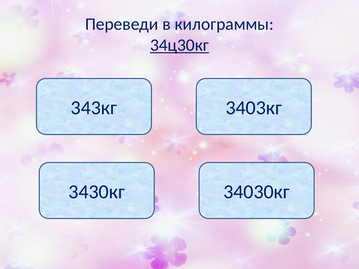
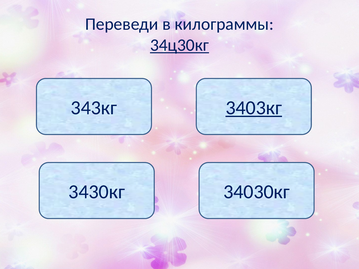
3403кг underline: none -> present (254, 108)
